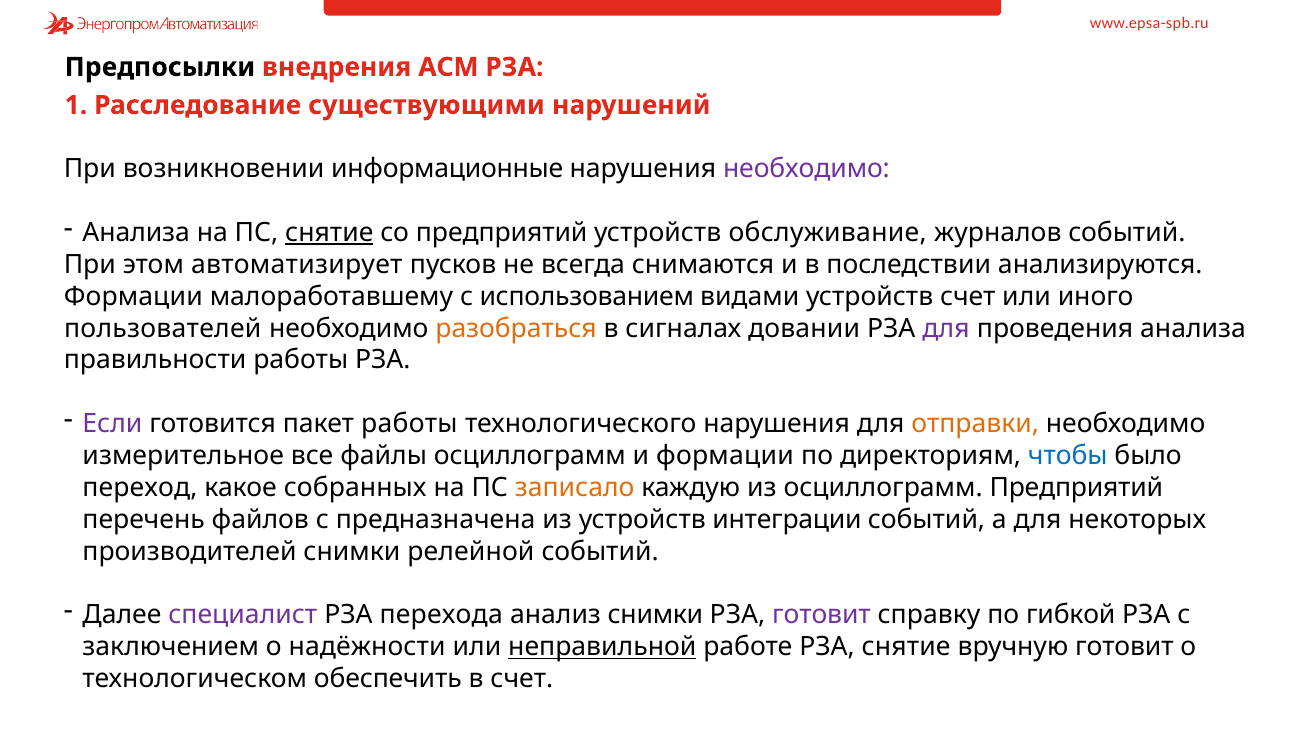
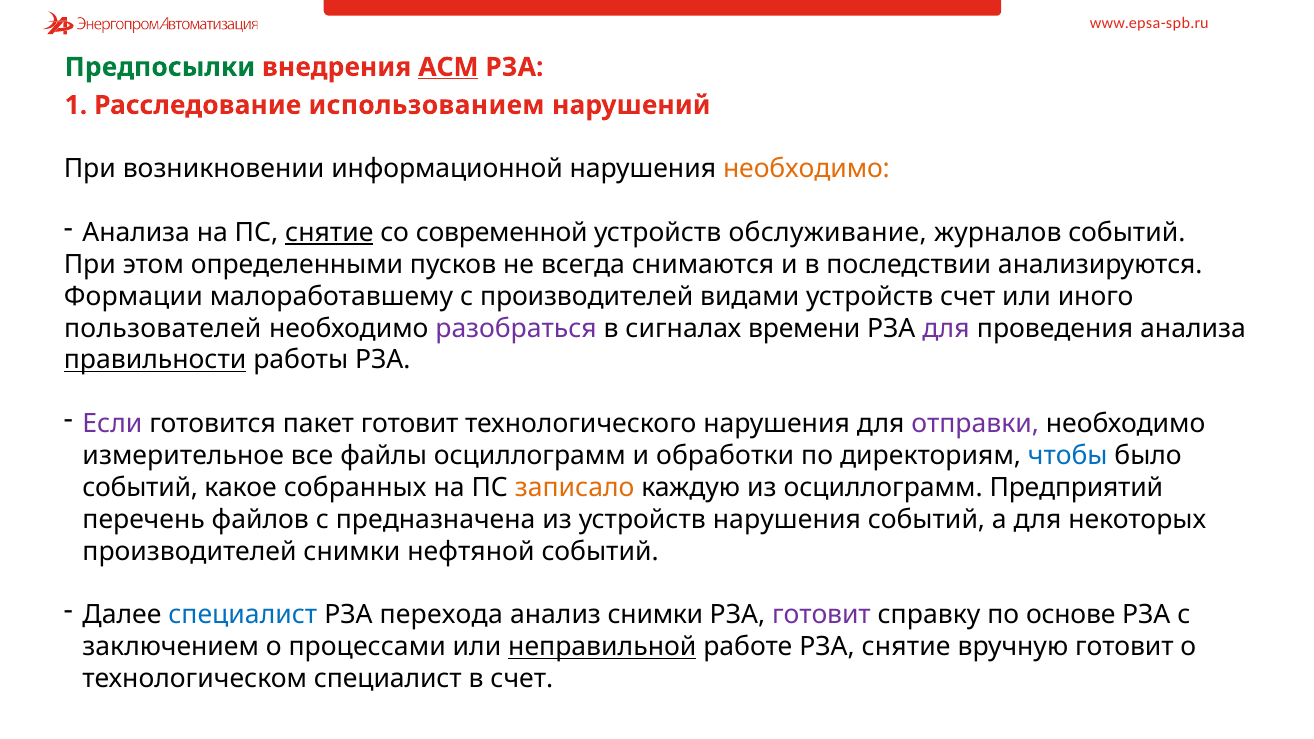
Предпосылки colour: black -> green (160, 67)
АСМ underline: none -> present (448, 67)
существующими: существующими -> использованием (426, 105)
информационные: информационные -> информационной (447, 169)
необходимо colour: purple -> orange (806, 169)
со предприятий: предприятий -> современной (502, 233)
автоматизирует: автоматизирует -> определенными (297, 265)
с использованием: использованием -> производителей (587, 297)
разобраться colour: orange -> purple (516, 328)
довании: довании -> времени (804, 328)
правильности underline: none -> present (155, 360)
пакет работы: работы -> готовит (410, 424)
отправки colour: orange -> purple (975, 424)
и формации: формации -> обработки (725, 456)
переход: переход -> событий (140, 488)
устройств интеграции: интеграции -> нарушения (787, 520)
релейной: релейной -> нефтяной (471, 552)
специалист colour: purple -> blue (243, 615)
гибкой: гибкой -> основе (1071, 615)
надёжности: надёжности -> процессами (367, 647)
технологическом обеспечить: обеспечить -> специалист (388, 679)
